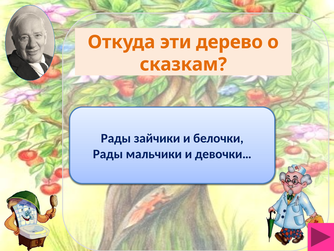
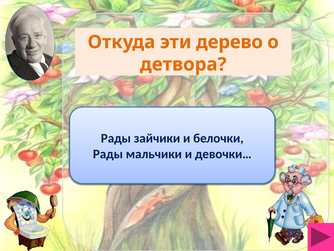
сказкам: сказкам -> детвора (183, 64)
